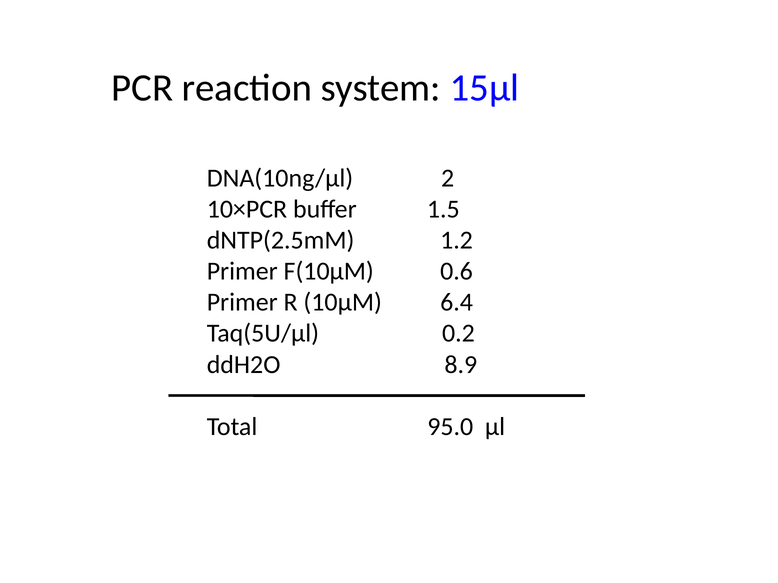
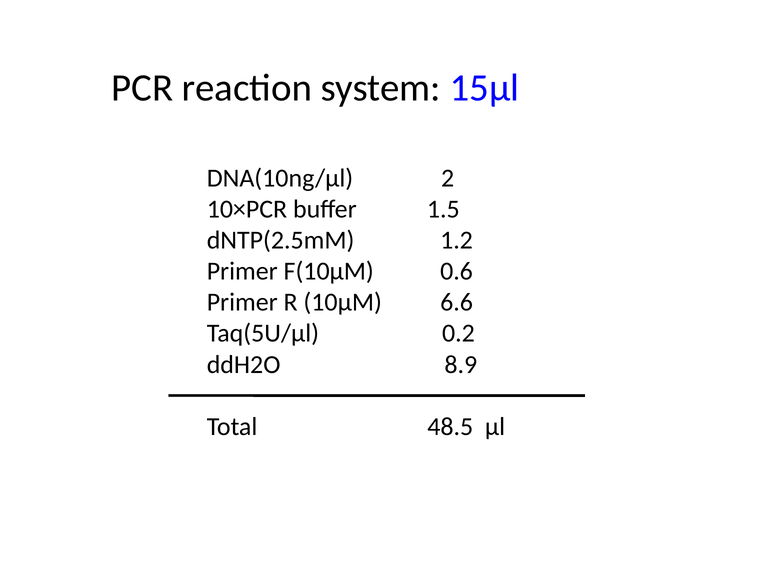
6.4: 6.4 -> 6.6 (457, 303)
95.0: 95.0 -> 48.5 (450, 427)
